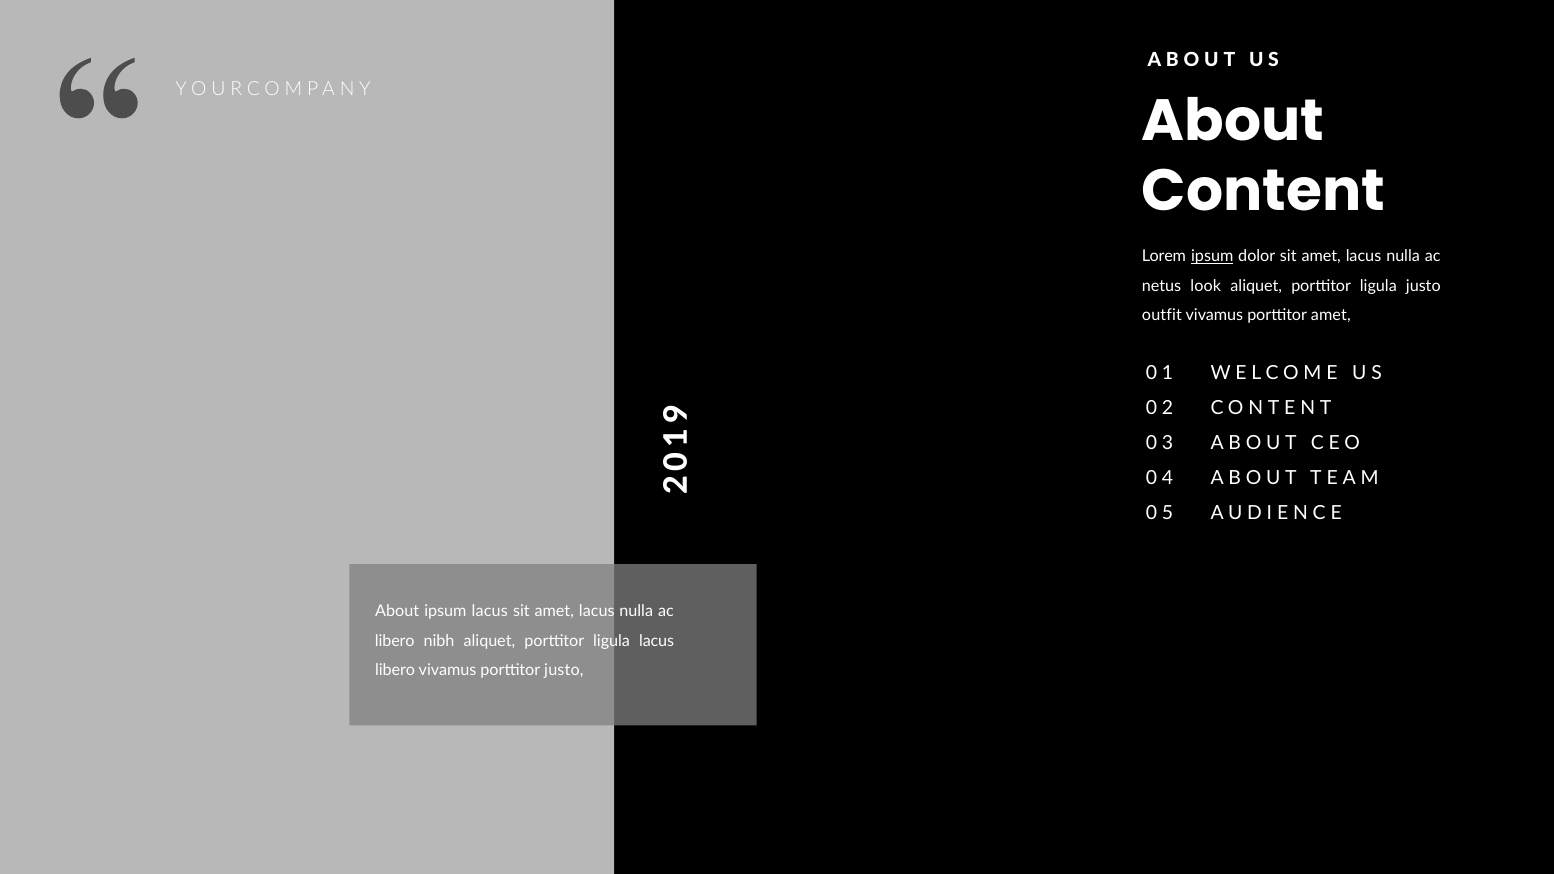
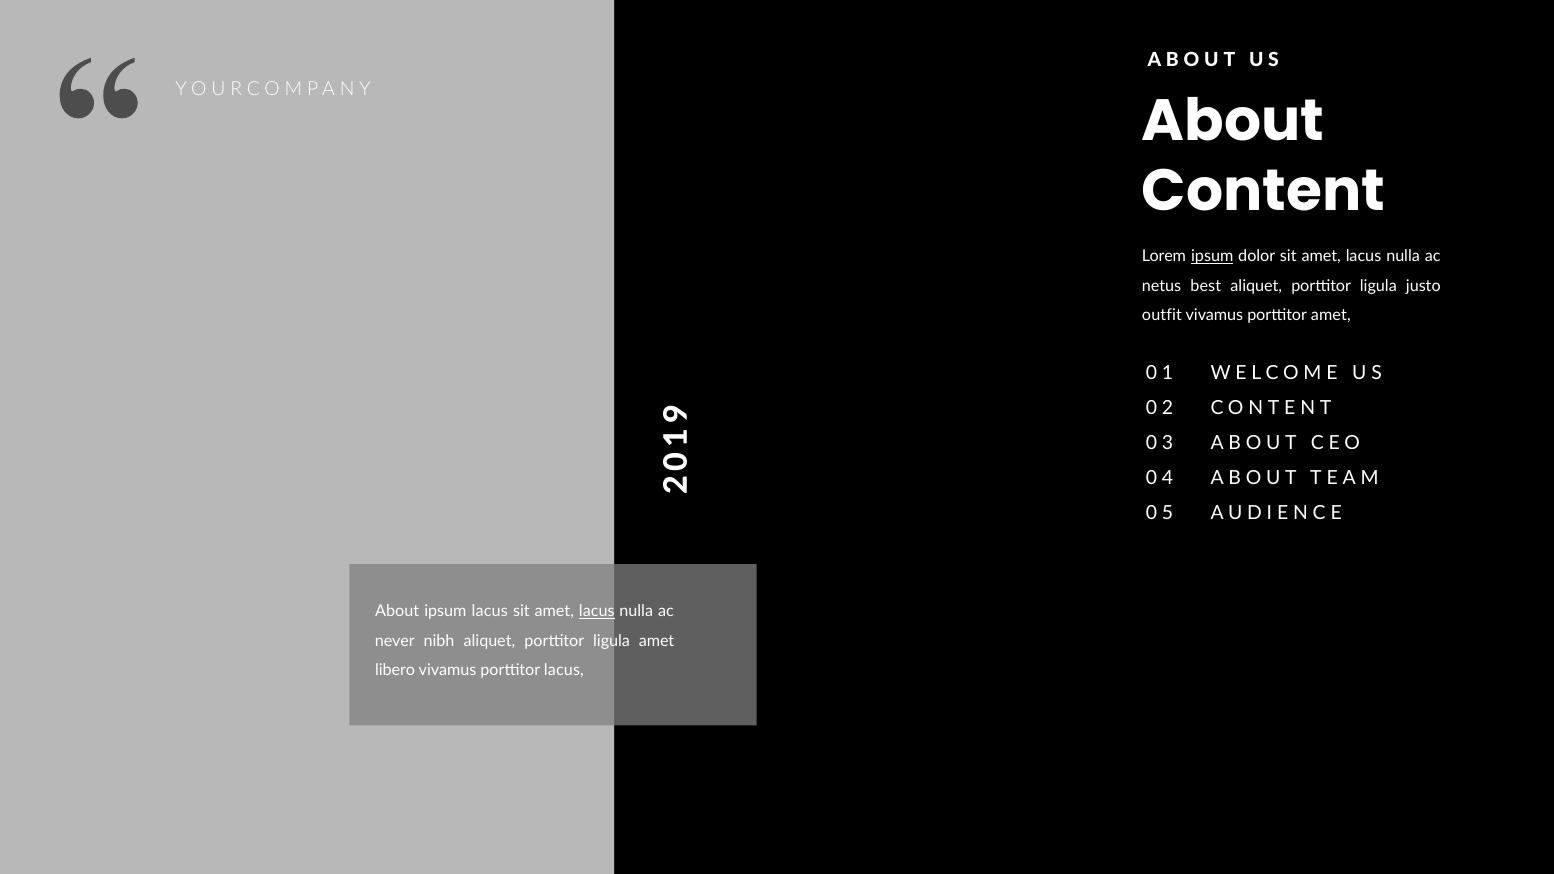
look: look -> best (1206, 286)
lacus underline: none -> present (597, 612)
libero: libero -> never (395, 641)
ligula lacus: lacus -> amet (657, 641)
porttitor justo: justo -> lacus (564, 670)
